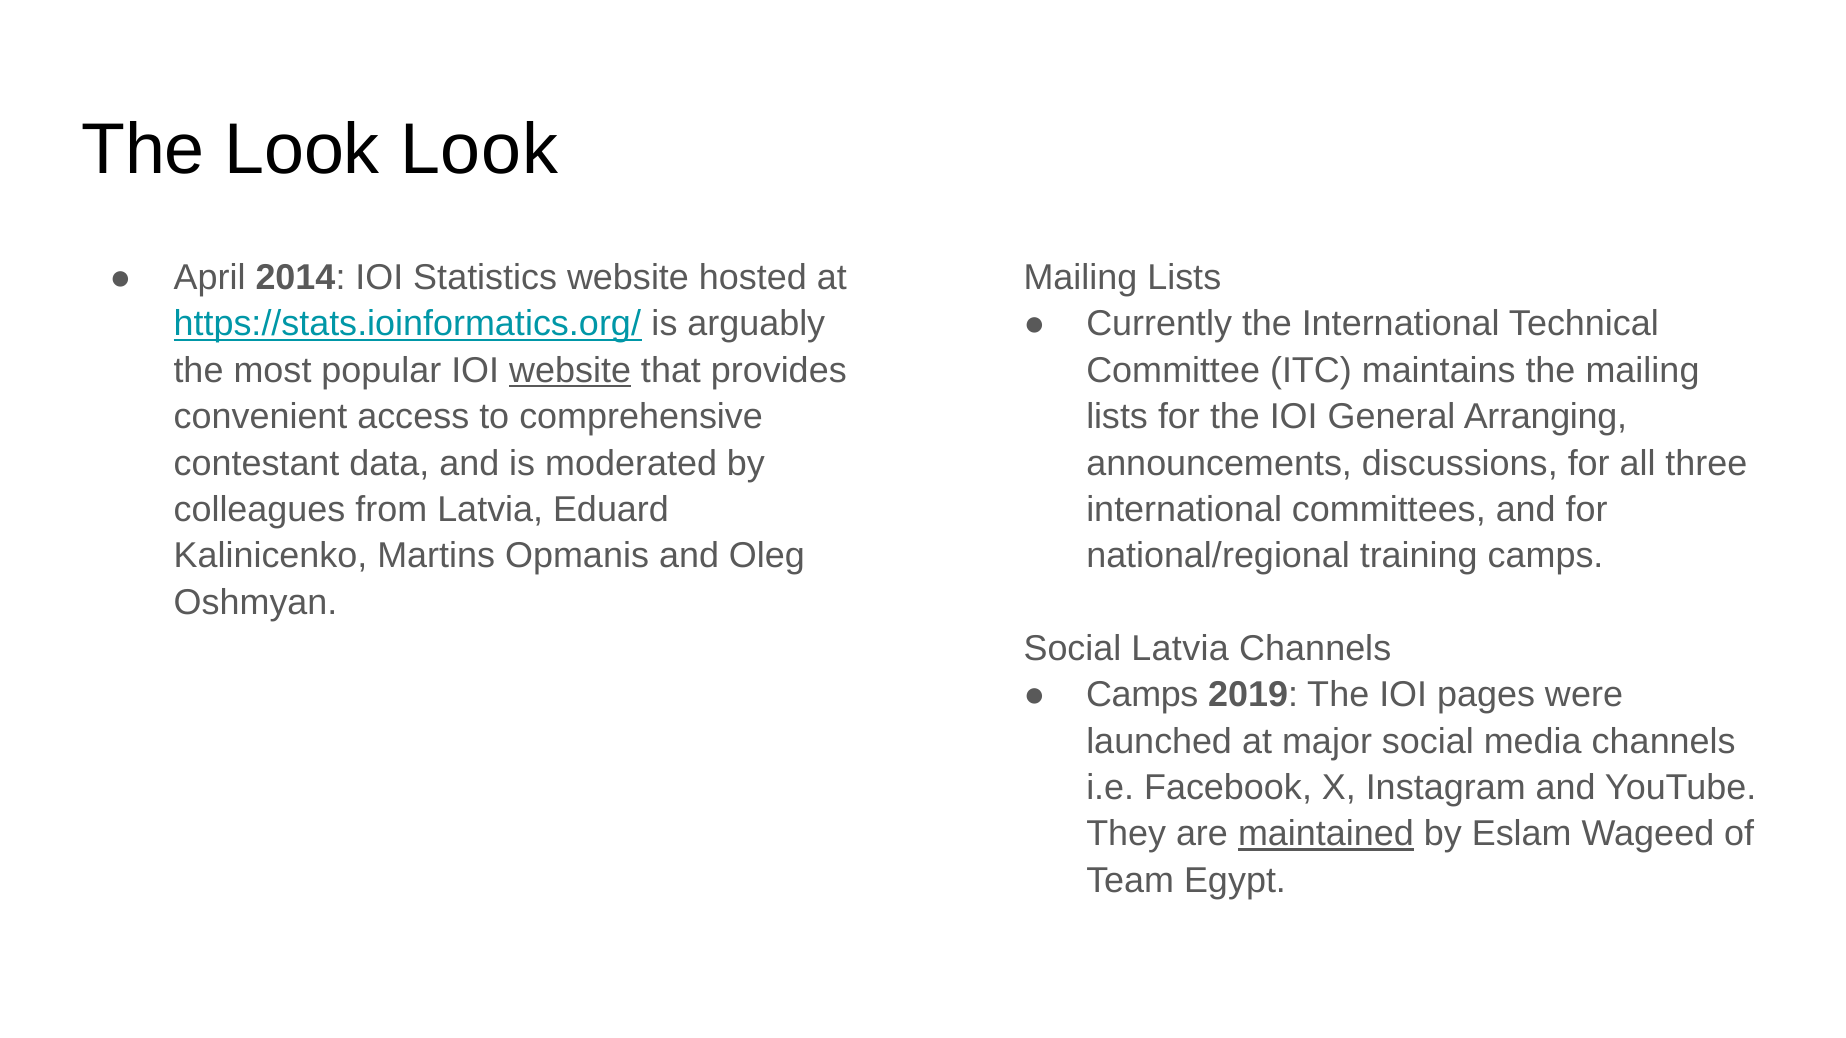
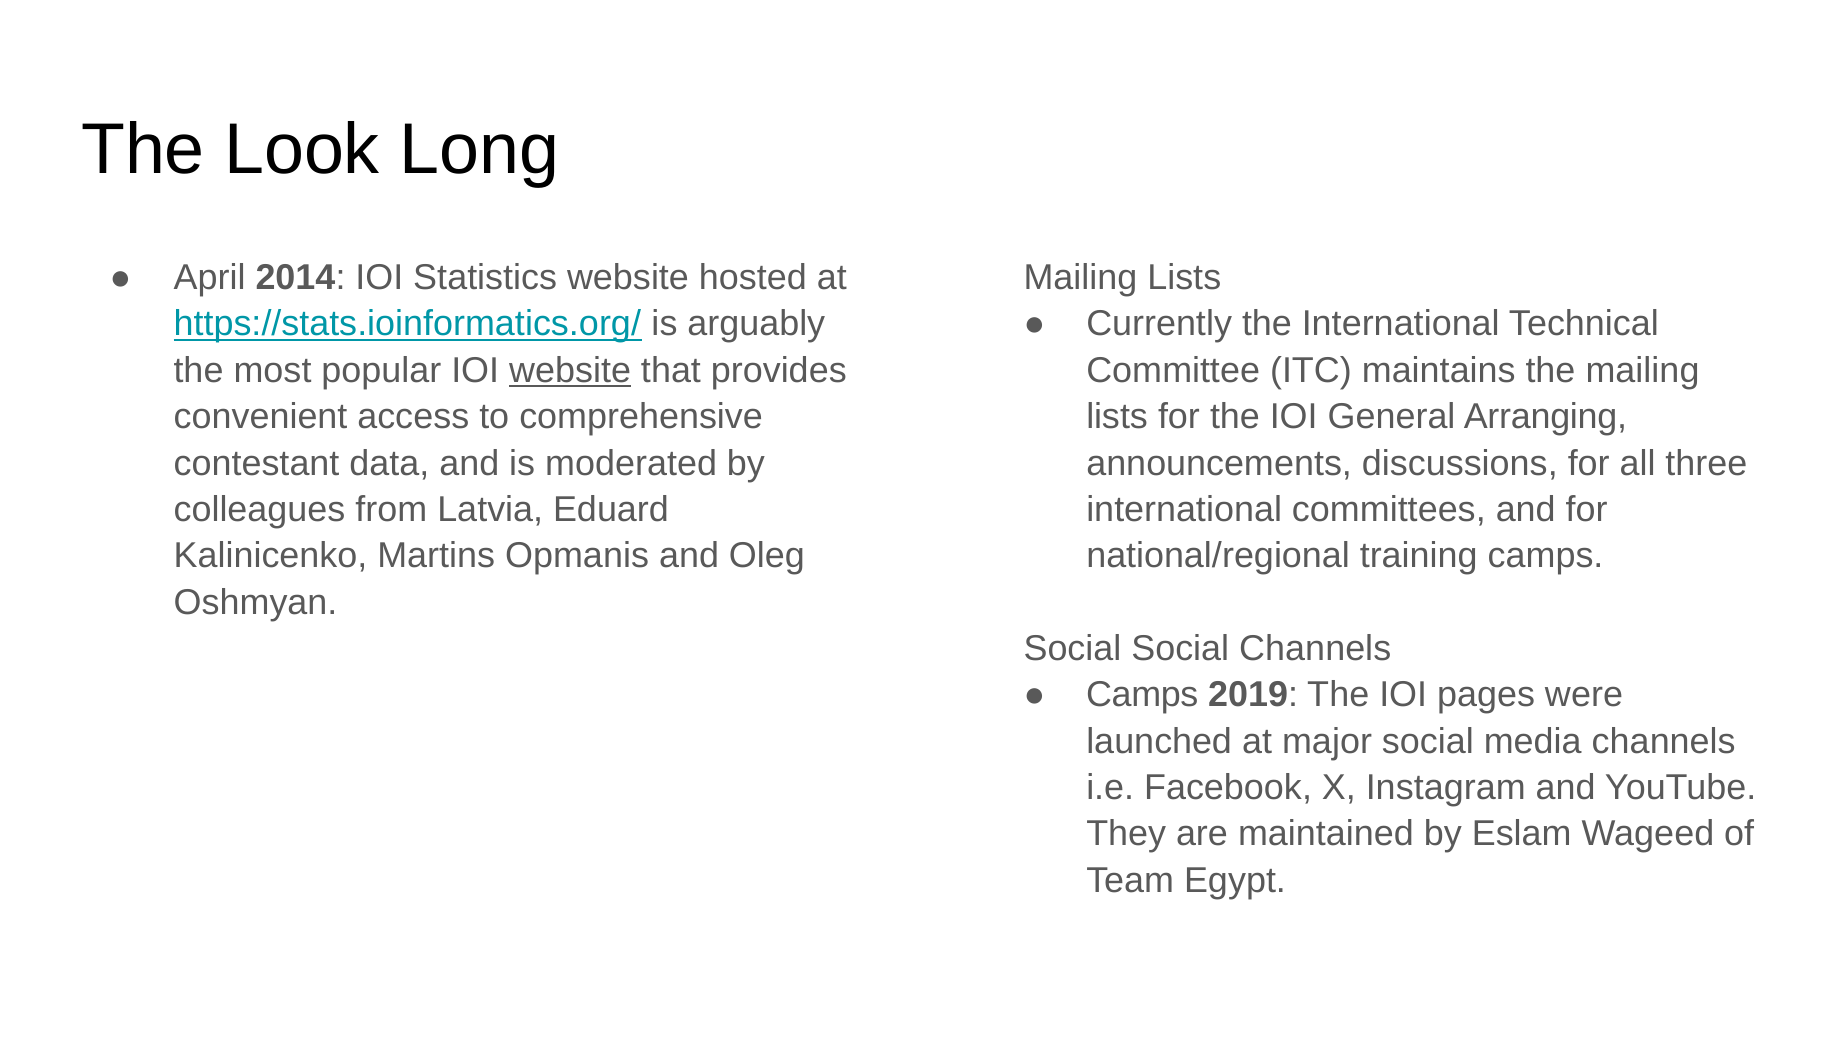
Look Look: Look -> Long (480, 149)
Social Latvia: Latvia -> Social (1180, 649)
maintained underline: present -> none (1326, 834)
